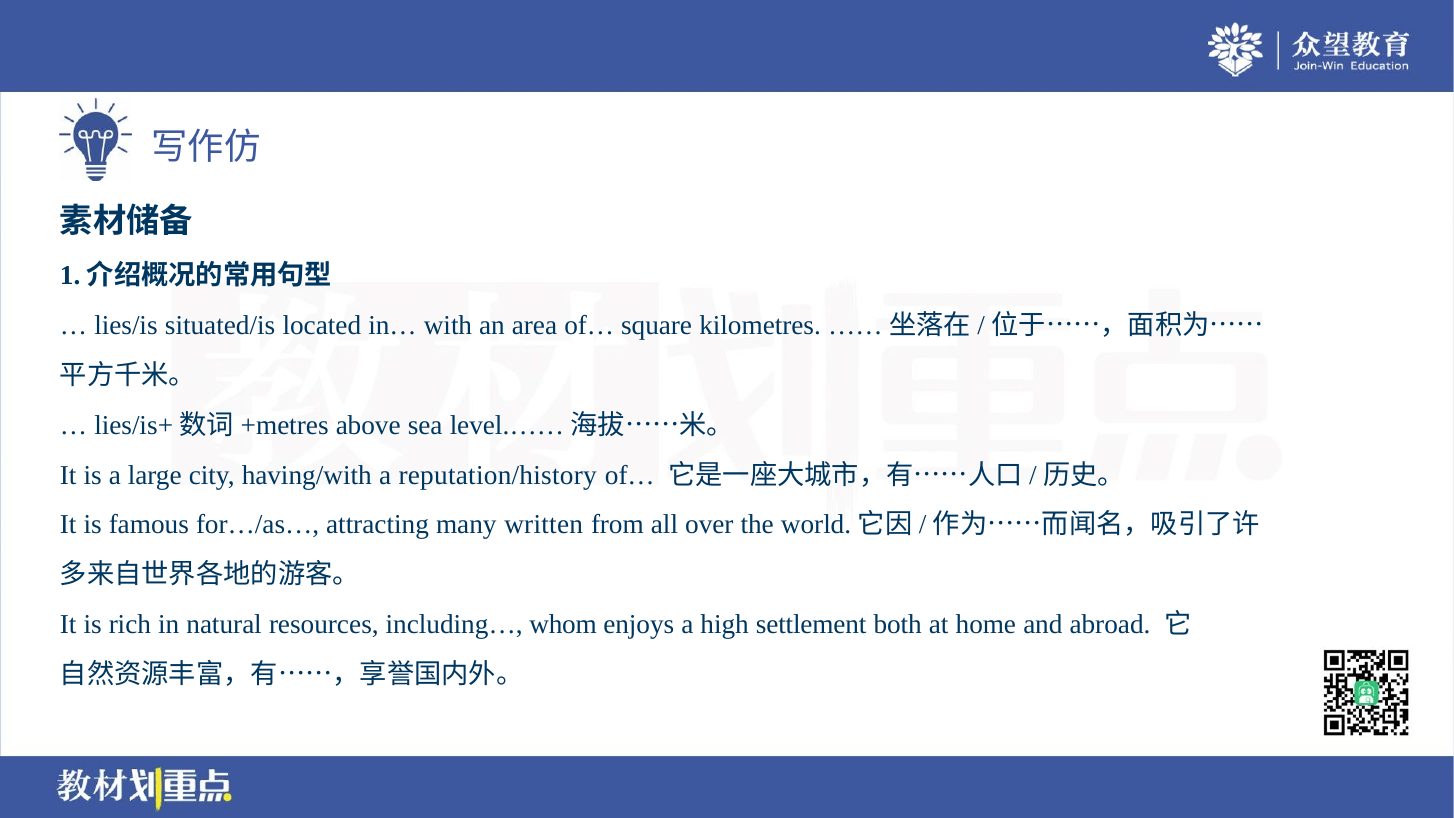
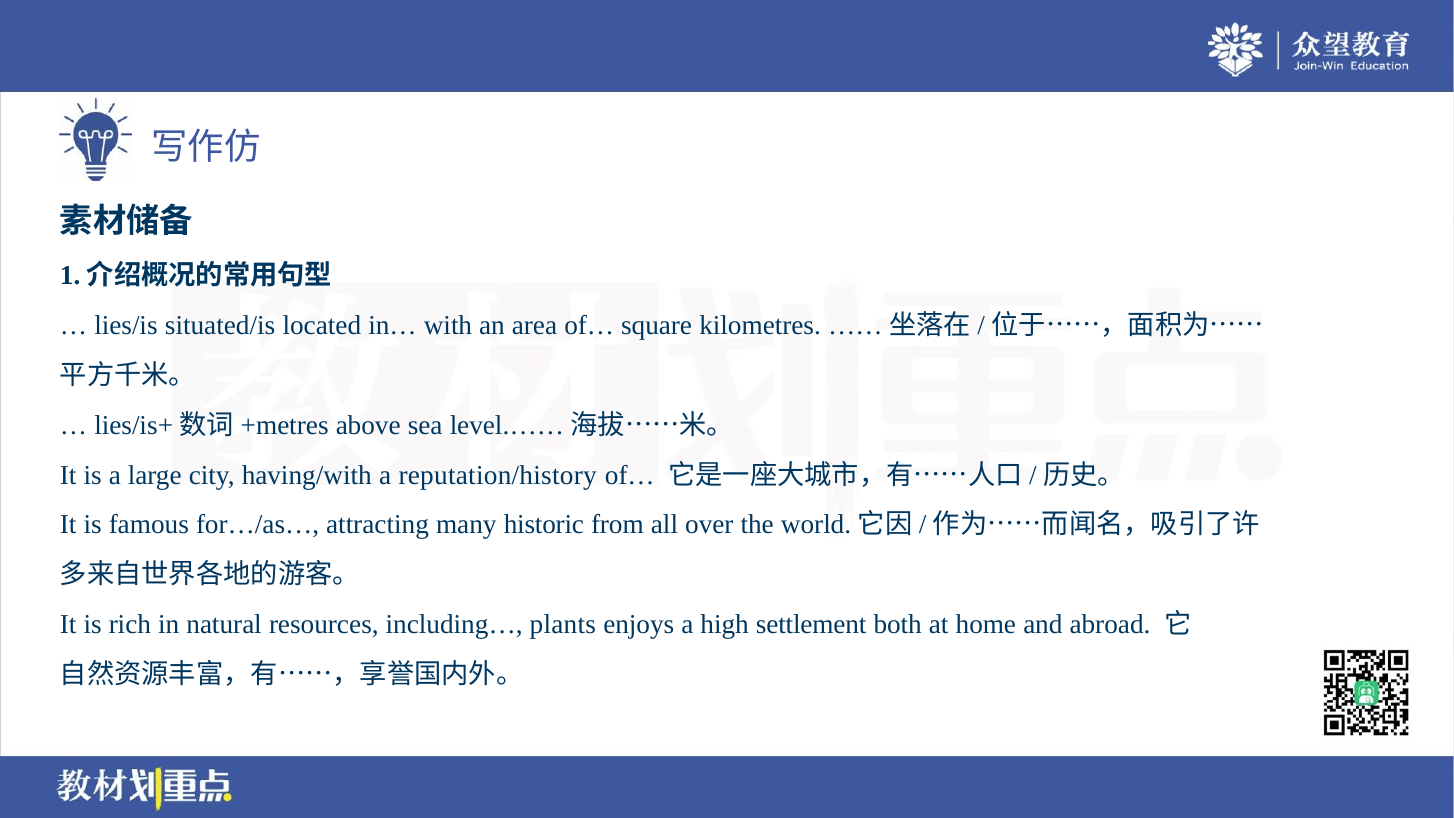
written: written -> historic (544, 525)
whom: whom -> plants (563, 625)
